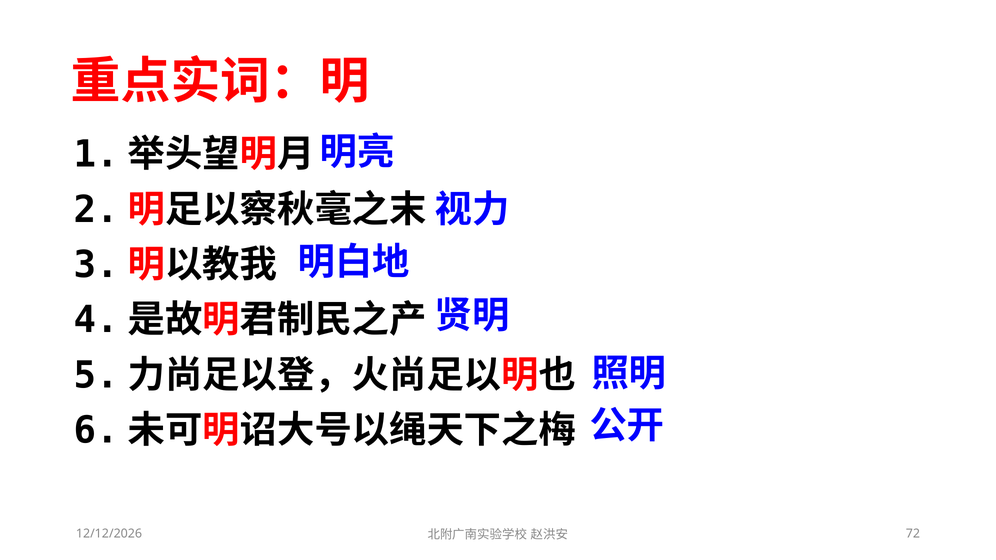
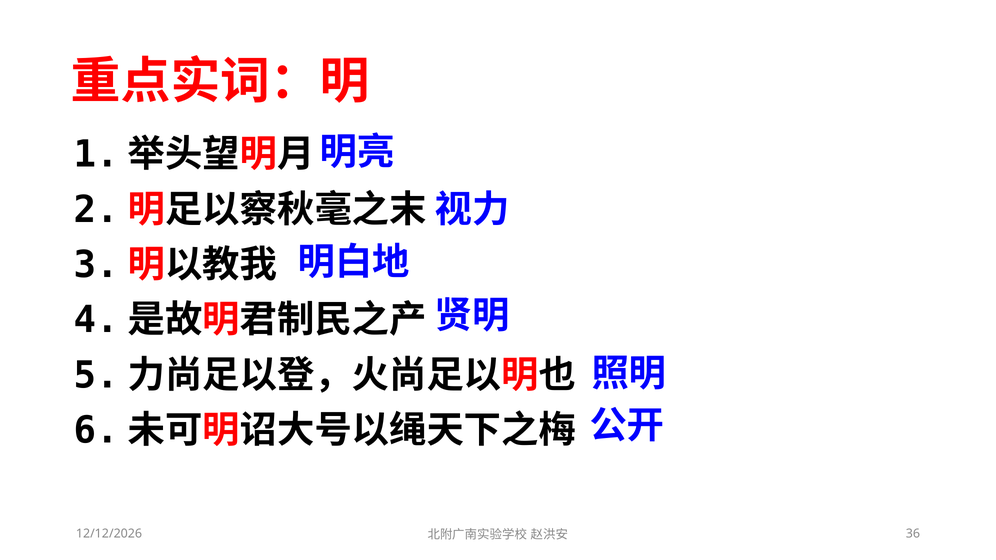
72: 72 -> 36 (913, 534)
